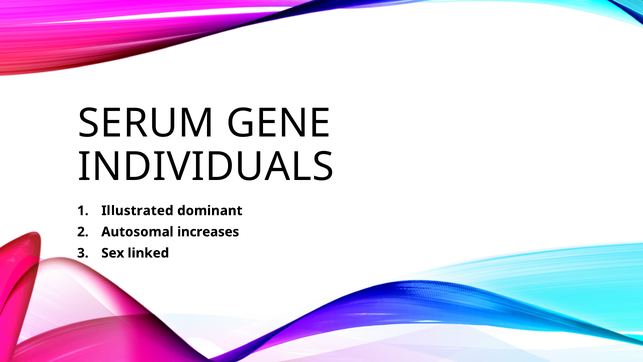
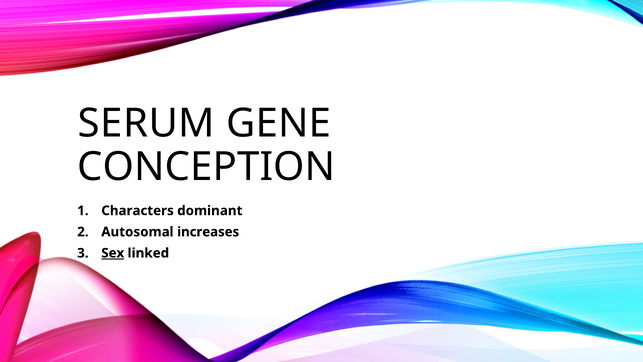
INDIVIDUALS: INDIVIDUALS -> CONCEPTION (206, 167)
Illustrated: Illustrated -> Characters (138, 211)
Sex underline: none -> present (113, 253)
